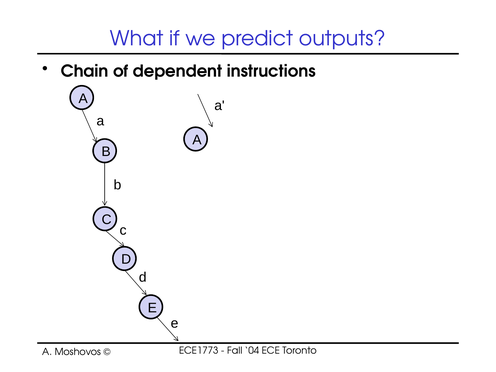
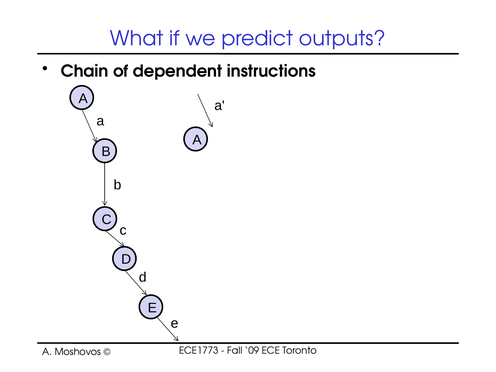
04: 04 -> 09 (252, 351)
